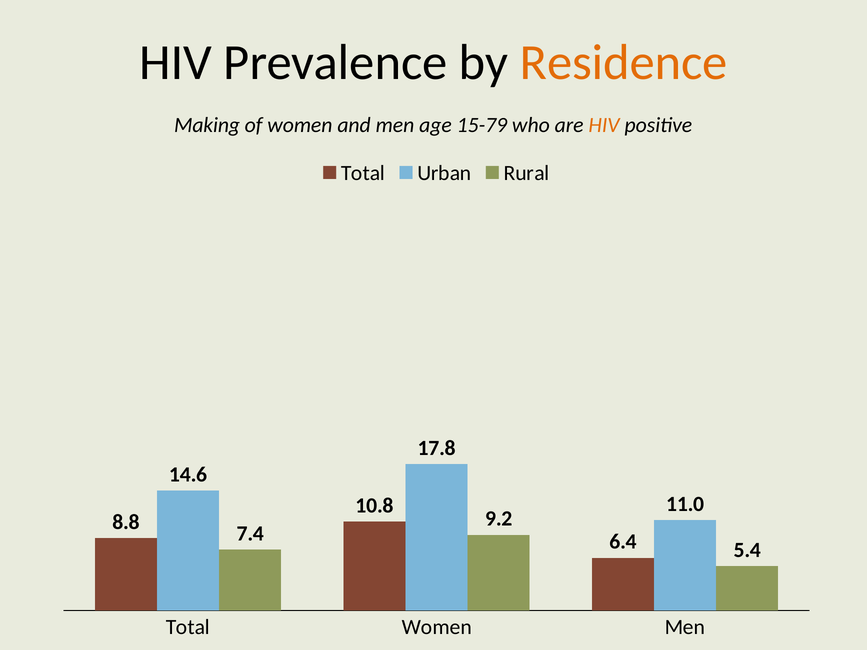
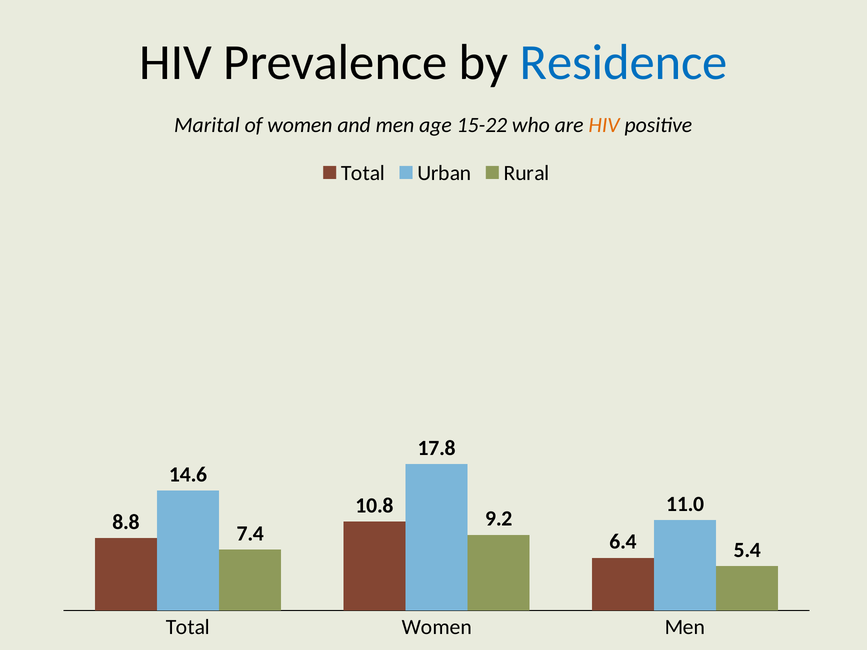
Residence colour: orange -> blue (624, 62)
Making: Making -> Marital (207, 125)
15-79: 15-79 -> 15-22 (482, 125)
